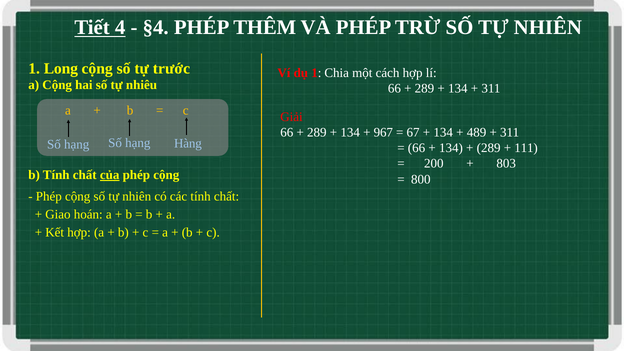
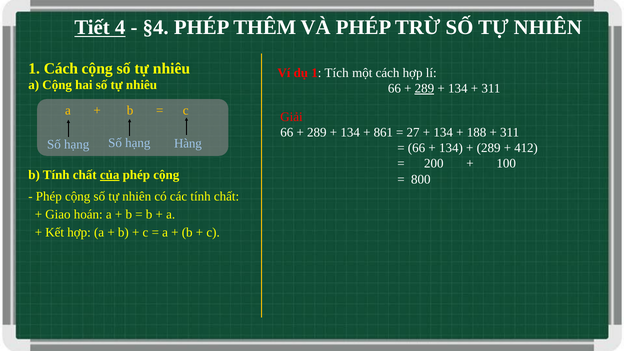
1 Long: Long -> Cách (61, 69)
cộng số tự trước: trước -> nhiêu (171, 69)
Chia: Chia -> Tích (337, 73)
289 underline: none -> present (424, 88)
967: 967 -> 861 (383, 132)
67: 67 -> 27 (413, 132)
489: 489 -> 188 (477, 132)
111: 111 -> 412 (526, 148)
803: 803 -> 100 (506, 164)
